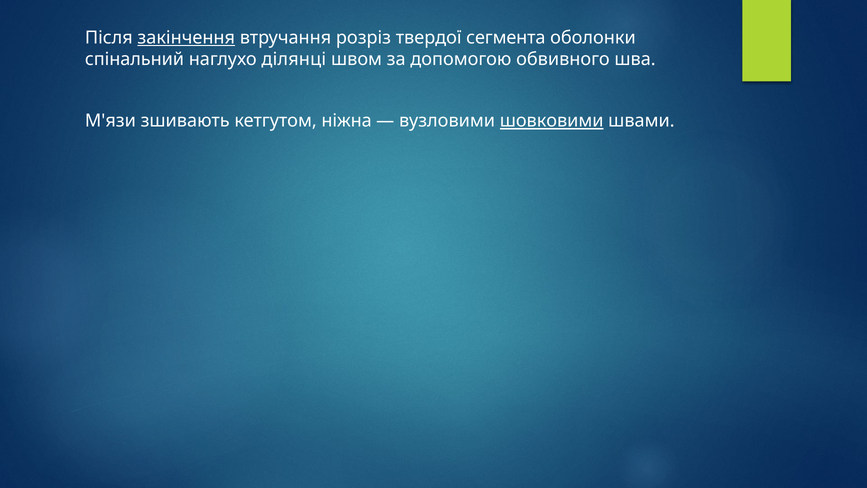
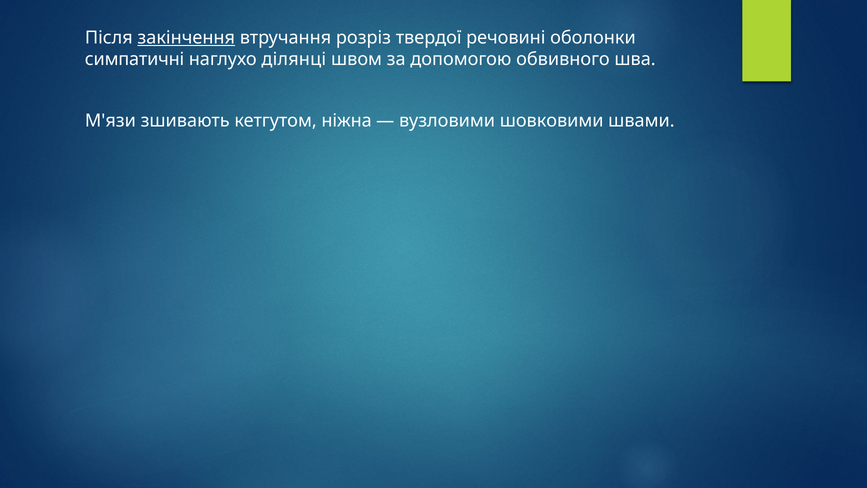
сегмента: сегмента -> речовині (506, 38)
спінальний: спінальний -> симпатичні (135, 59)
шовковими underline: present -> none (552, 121)
